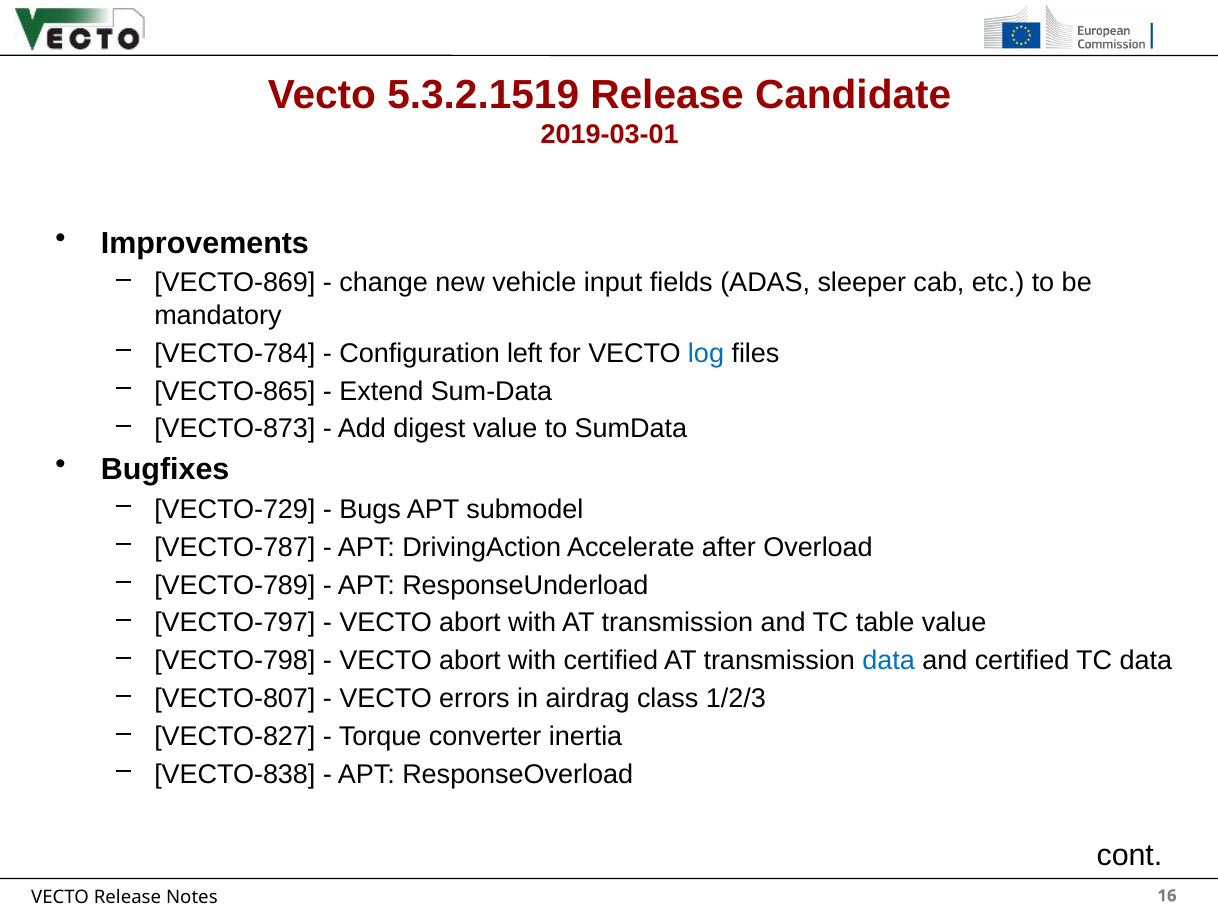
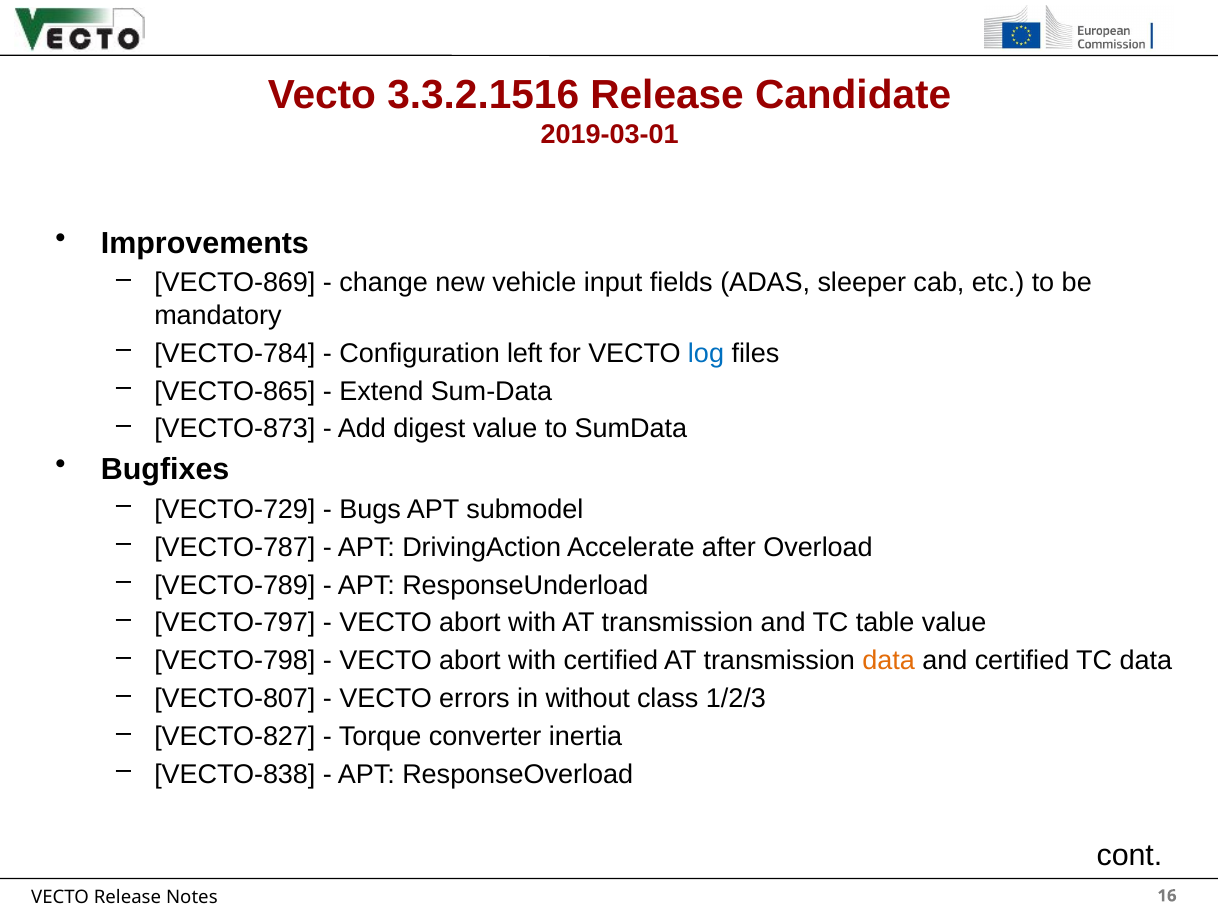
5.3.2.1519: 5.3.2.1519 -> 3.3.2.1516 (483, 95)
data colour: blue -> orange (889, 661)
airdrag: airdrag -> without (588, 699)
